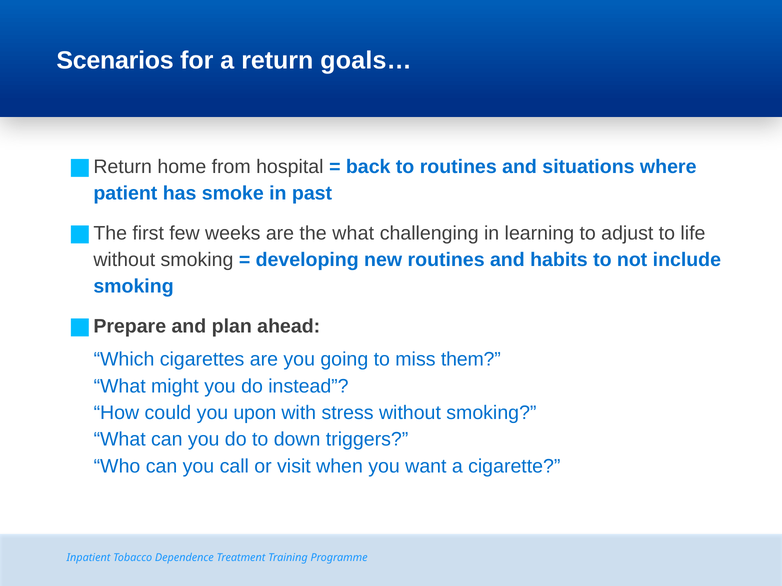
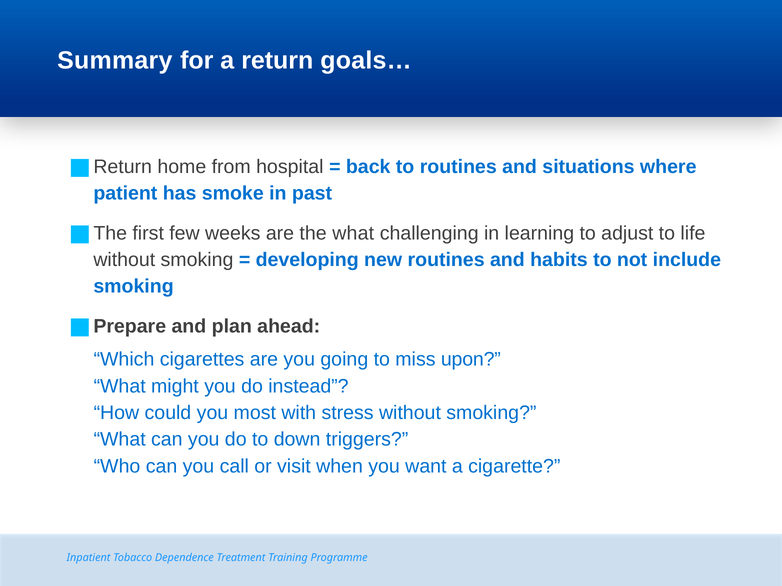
Scenarios: Scenarios -> Summary (115, 60)
them: them -> upon (471, 360)
upon: upon -> most (255, 413)
